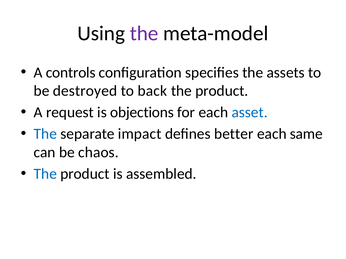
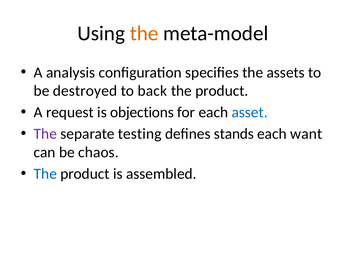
the colour: purple -> orange (144, 33)
controls: controls -> analysis (71, 73)
The colour: blue -> purple (45, 134)
impact: impact -> testing (140, 134)
better: better -> stands (234, 134)
same: same -> want (306, 134)
